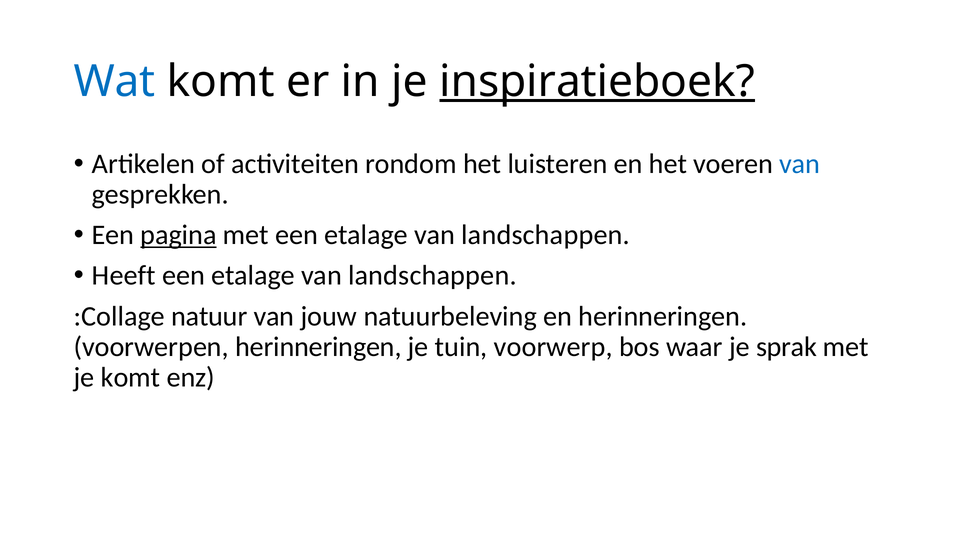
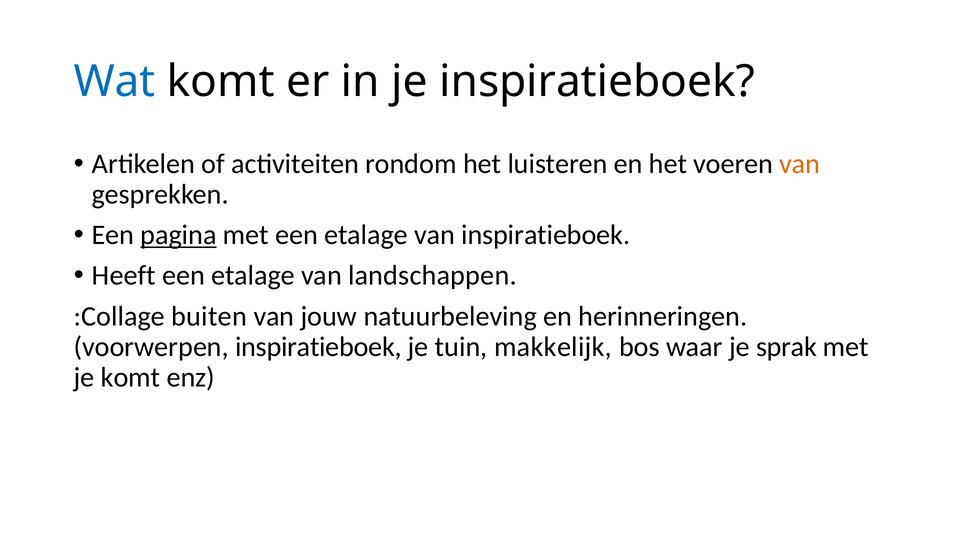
inspiratieboek underline: present -> none (597, 81)
van colour: blue -> orange (800, 164)
landschappen: landschappen -> inspiratieboek (546, 235)
natuur: natuur -> buiten (209, 316)
voorwerpen herinneringen: herinneringen -> inspiratieboek (318, 346)
voorwerp: voorwerp -> makkelijk (553, 346)
